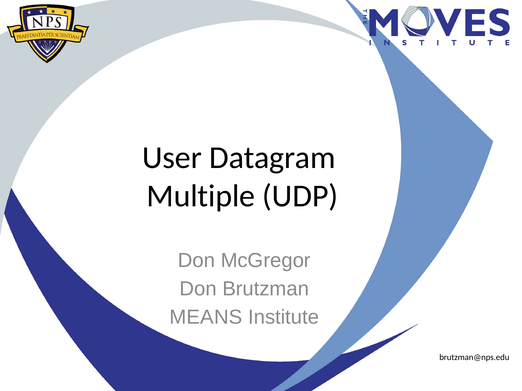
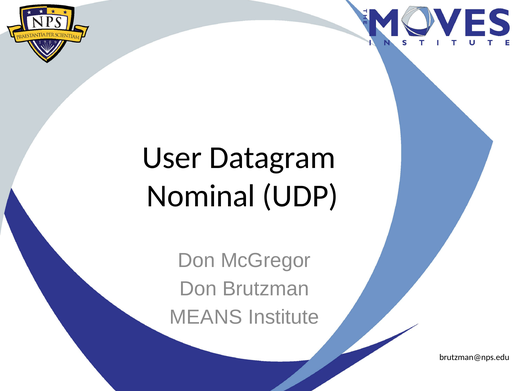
Multiple: Multiple -> Nominal (201, 196)
